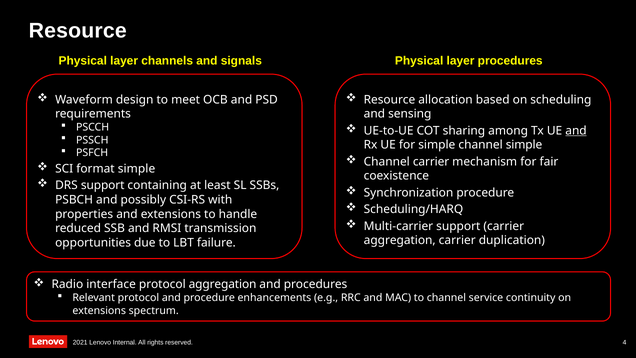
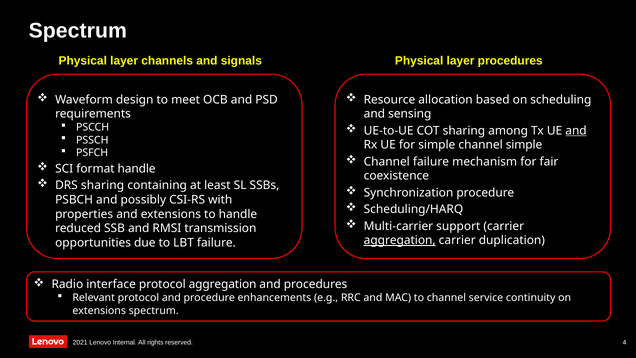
Resource: Resource -> Spectrum (78, 31)
Channel carrier: carrier -> failure (431, 162)
format simple: simple -> handle (137, 169)
DRS support: support -> sharing (103, 185)
aggregation underline: none -> present (400, 240)
